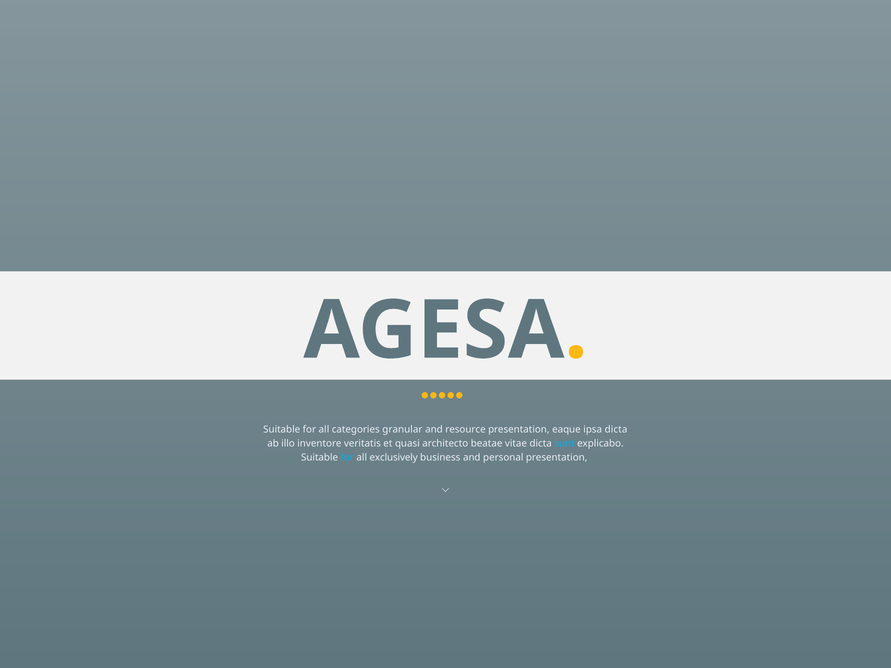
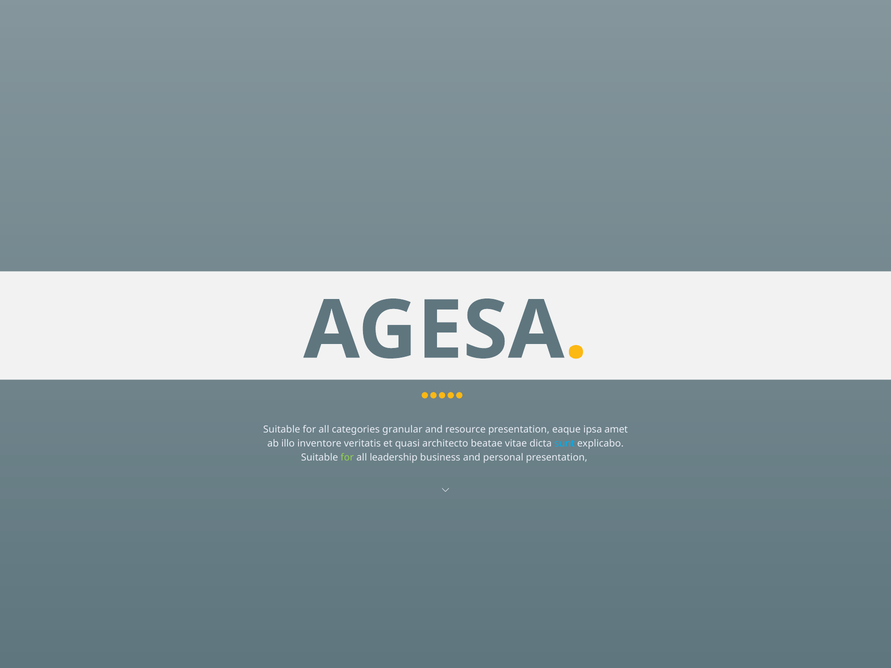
ipsa dicta: dicta -> amet (616, 430)
for colour: light blue -> light green (347, 458)
exclusively: exclusively -> leadership (394, 458)
